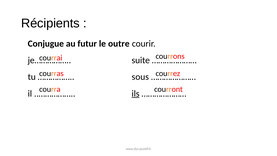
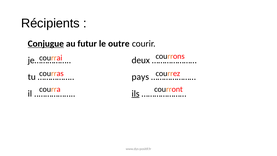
Conjugue underline: none -> present (46, 44)
suite: suite -> deux (141, 60)
sous: sous -> pays (140, 77)
